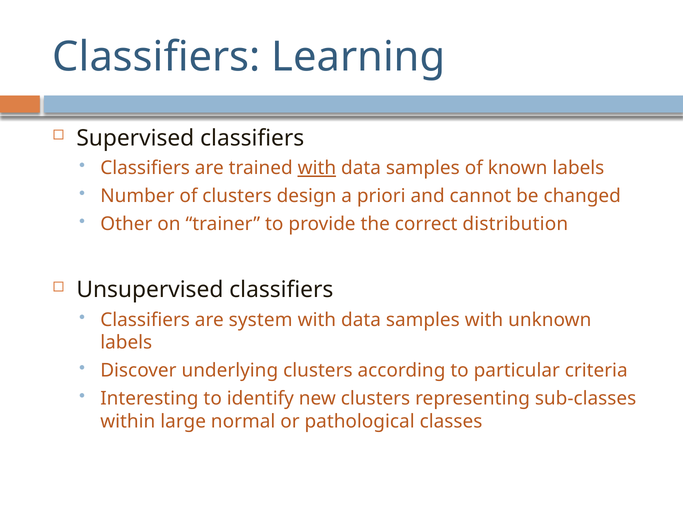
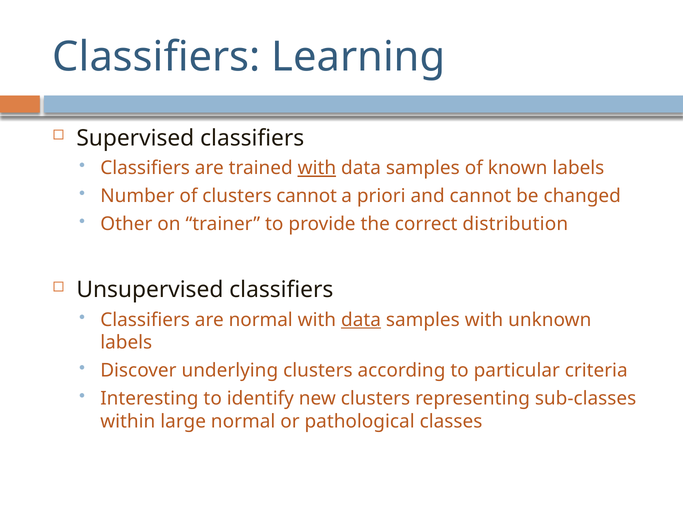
clusters design: design -> cannot (307, 196)
are system: system -> normal (261, 320)
data underline: none -> present (361, 320)
